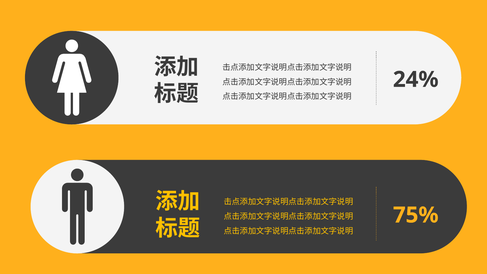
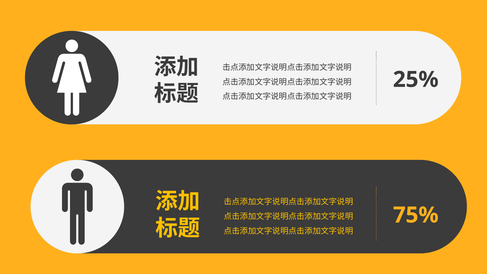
24%: 24% -> 25% (416, 80)
